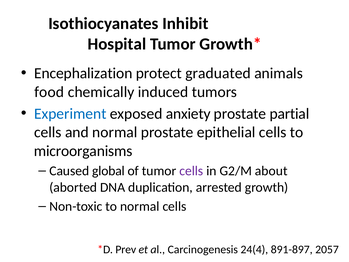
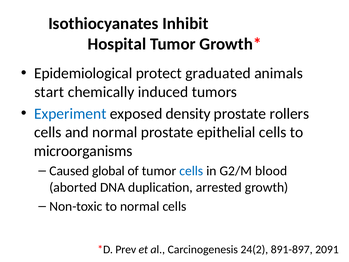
Encephalization: Encephalization -> Epidemiological (83, 73)
food: food -> start (49, 92)
anxiety: anxiety -> density (188, 114)
partial: partial -> rollers (289, 114)
cells colour: purple -> blue (191, 171)
about: about -> blood (271, 171)
24(4: 24(4 -> 24(2 (254, 249)
2057: 2057 -> 2091 (327, 249)
